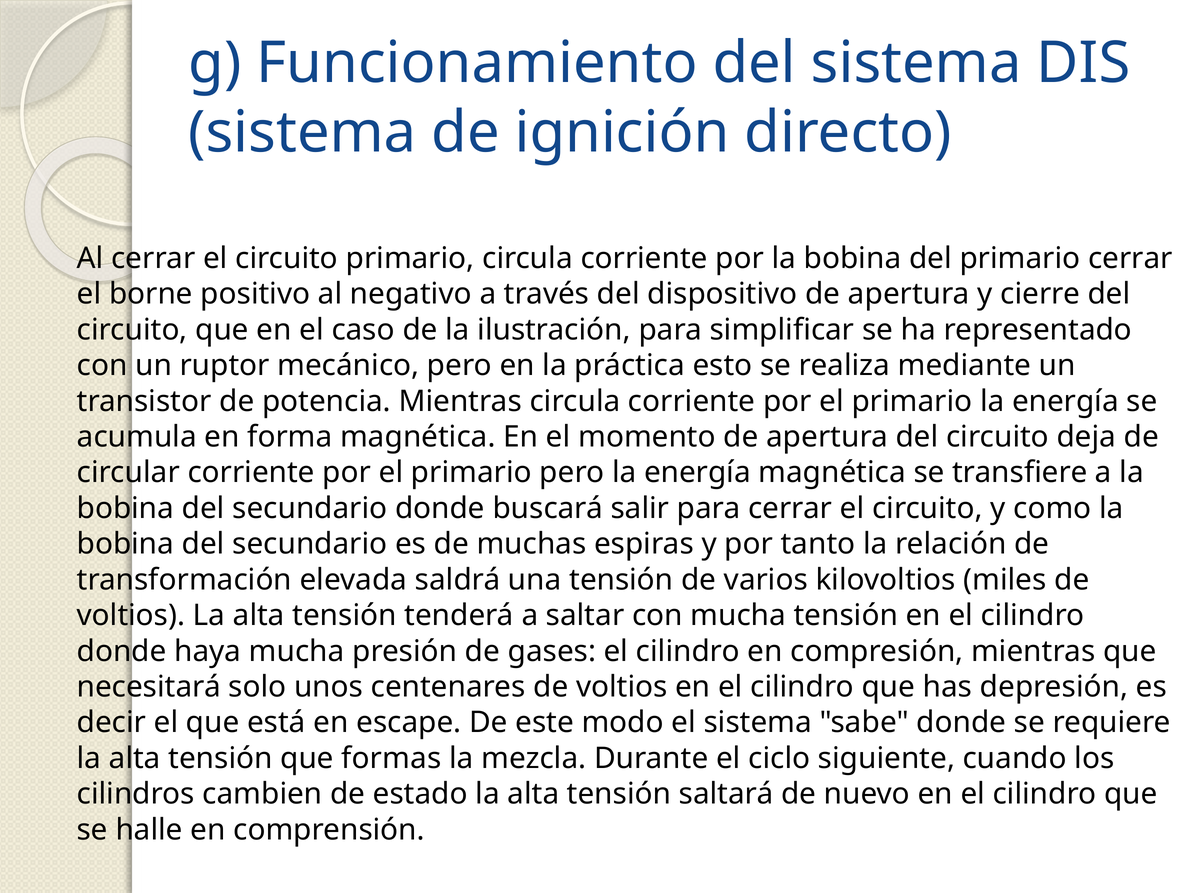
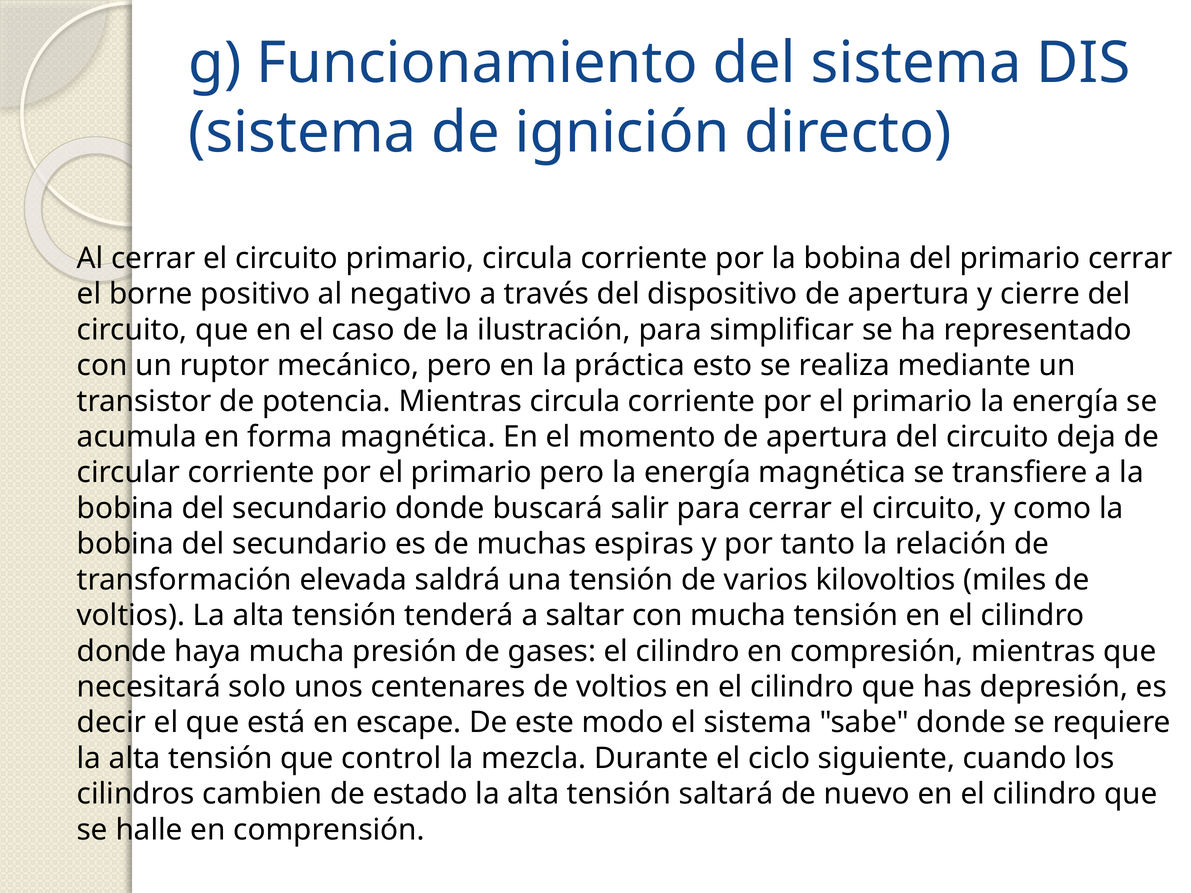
formas: formas -> control (391, 759)
